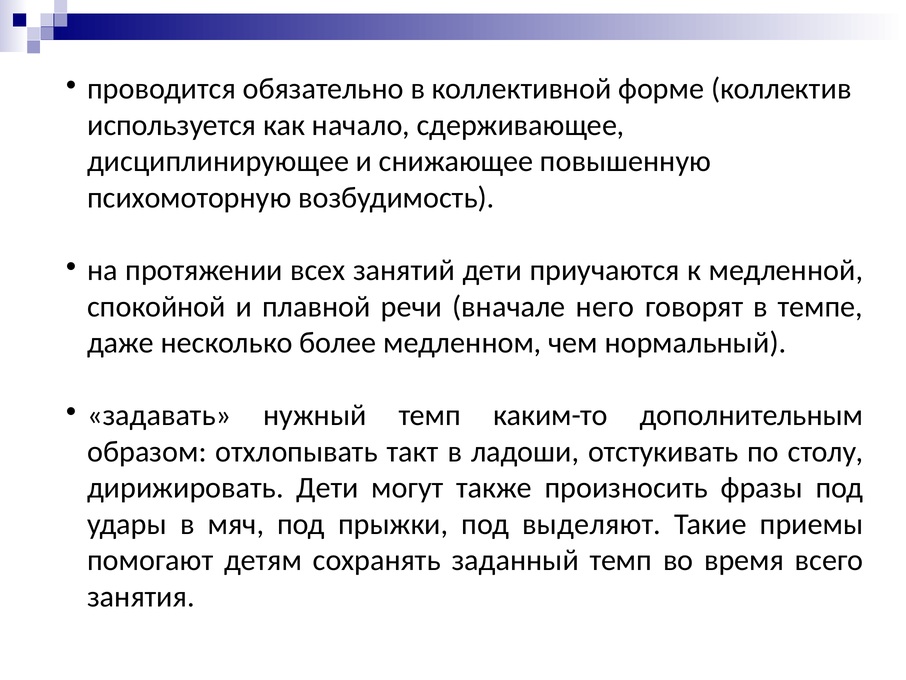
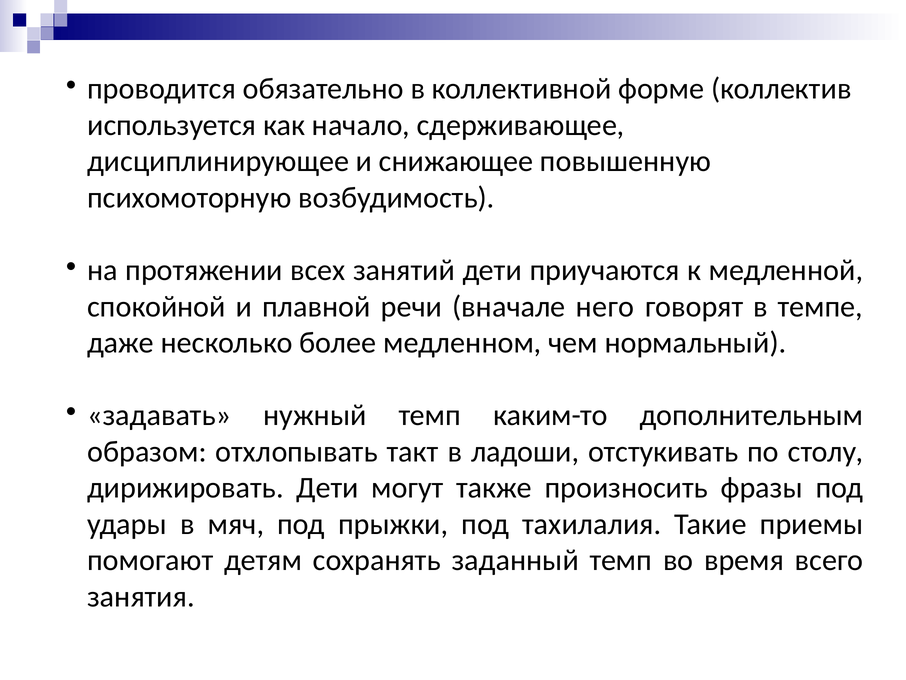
выделяют: выделяют -> тахилалия (592, 524)
